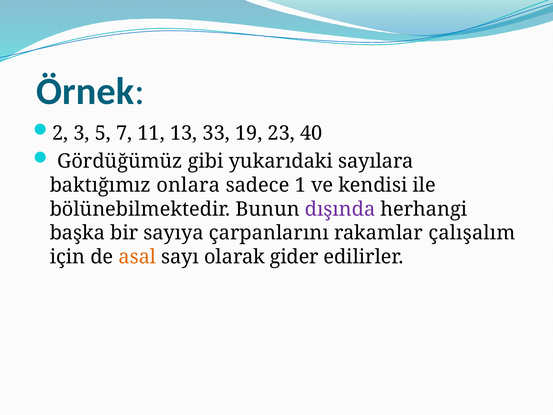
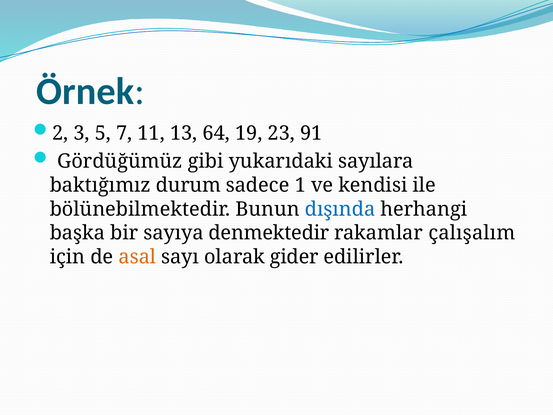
33: 33 -> 64 (216, 133)
40: 40 -> 91 (311, 133)
onlara: onlara -> durum (188, 185)
dışında colour: purple -> blue (340, 209)
çarpanlarını: çarpanlarını -> denmektedir (269, 233)
